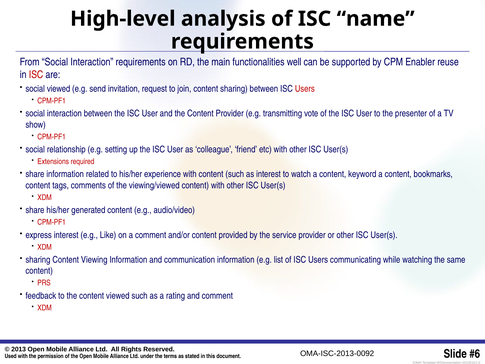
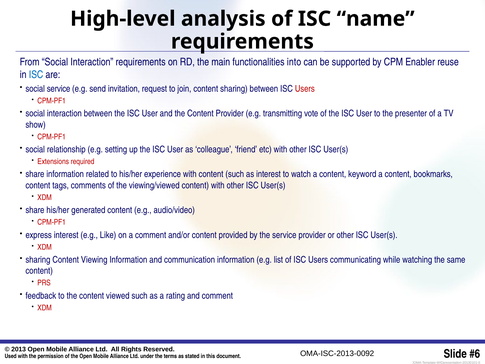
well: well -> into (294, 62)
ISC colour: red -> blue (36, 75)
social viewed: viewed -> service (59, 89)
